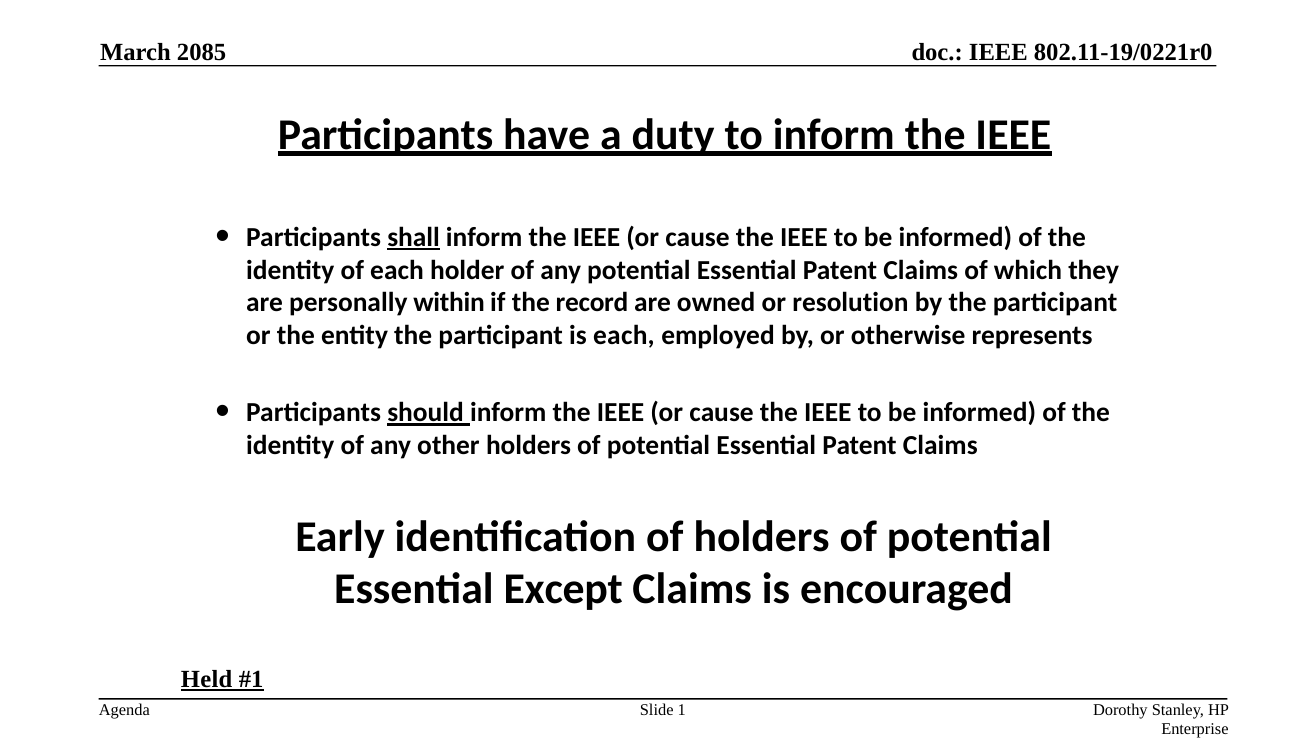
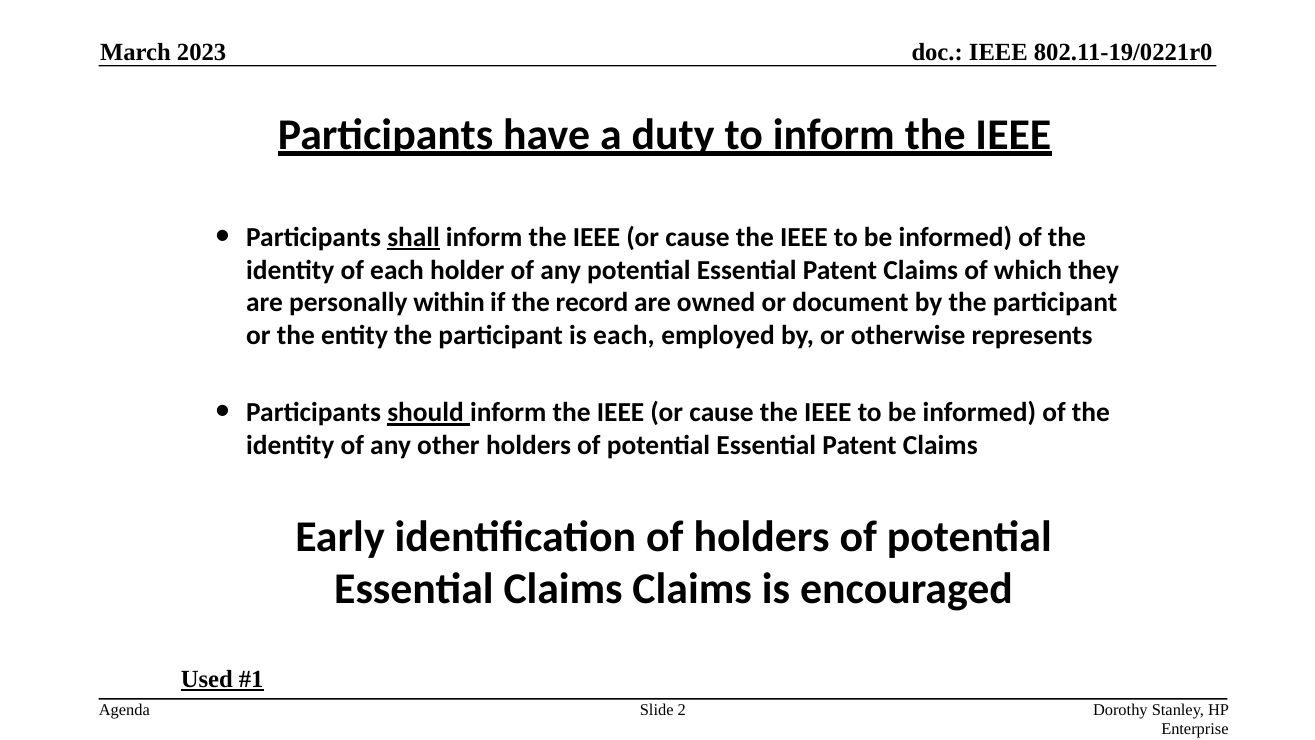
2085: 2085 -> 2023 (202, 53)
resolution: resolution -> document (850, 303)
Essential Except: Except -> Claims (563, 589)
Held: Held -> Used (207, 679)
1: 1 -> 2 (682, 709)
